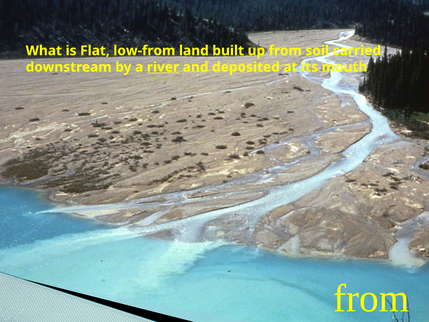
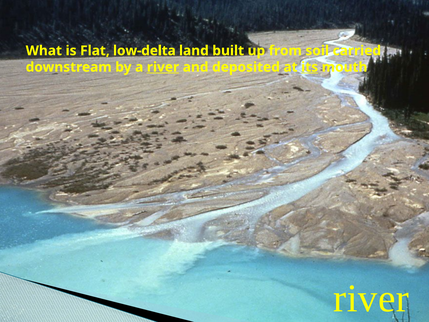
low-from: low-from -> low-delta (144, 51)
its underline: none -> present (310, 67)
from: from -> river (371, 298)
